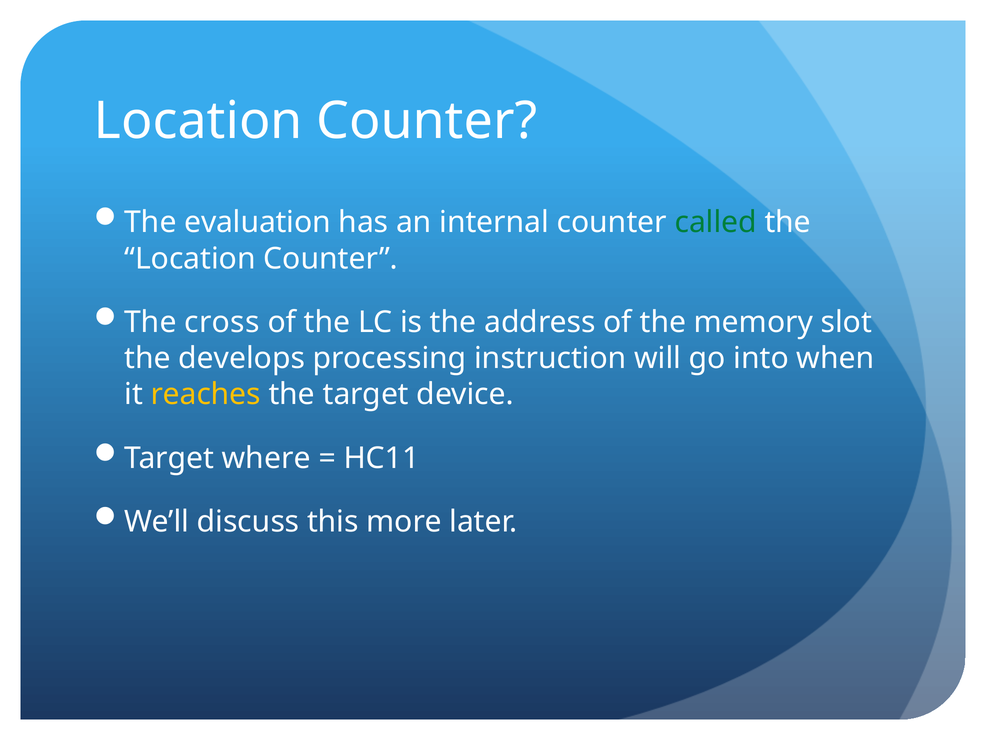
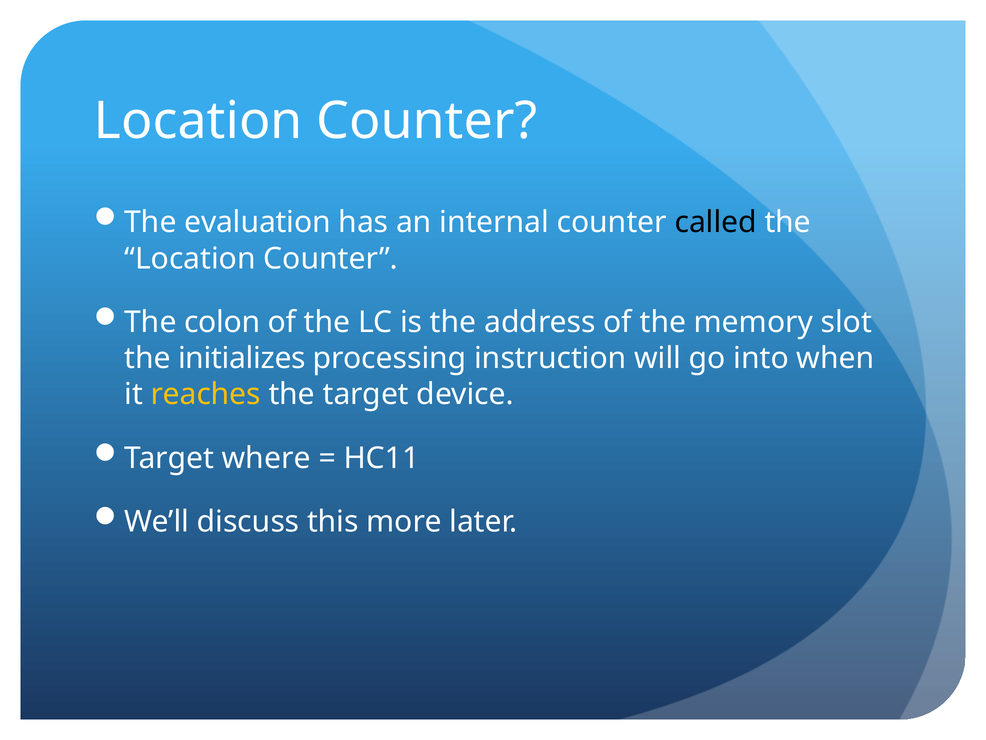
called colour: green -> black (716, 222)
cross: cross -> colon (222, 322)
develops: develops -> initializes (242, 358)
